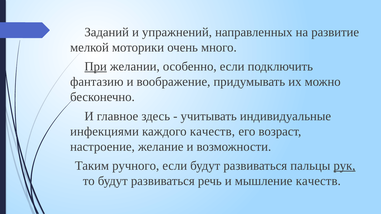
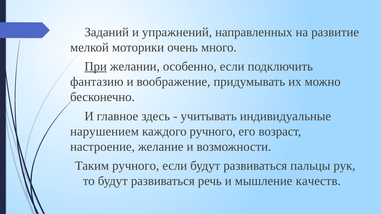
инфекциями: инфекциями -> нарушением (105, 132)
каждого качеств: качеств -> ручного (213, 132)
рук underline: present -> none (344, 166)
